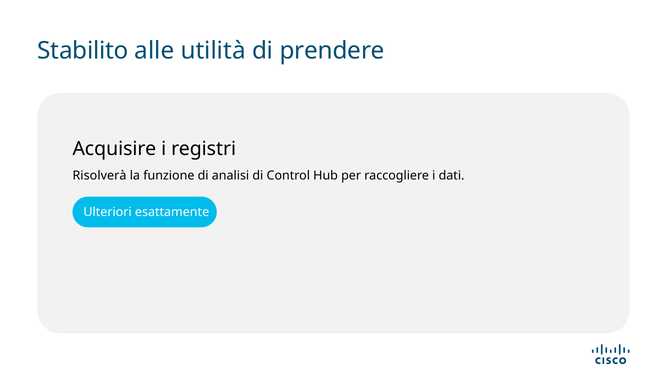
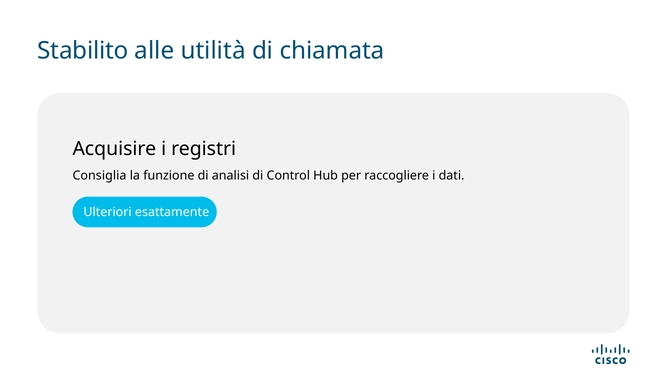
prendere: prendere -> chiamata (332, 51)
Risolverà: Risolverà -> Consiglia (100, 176)
